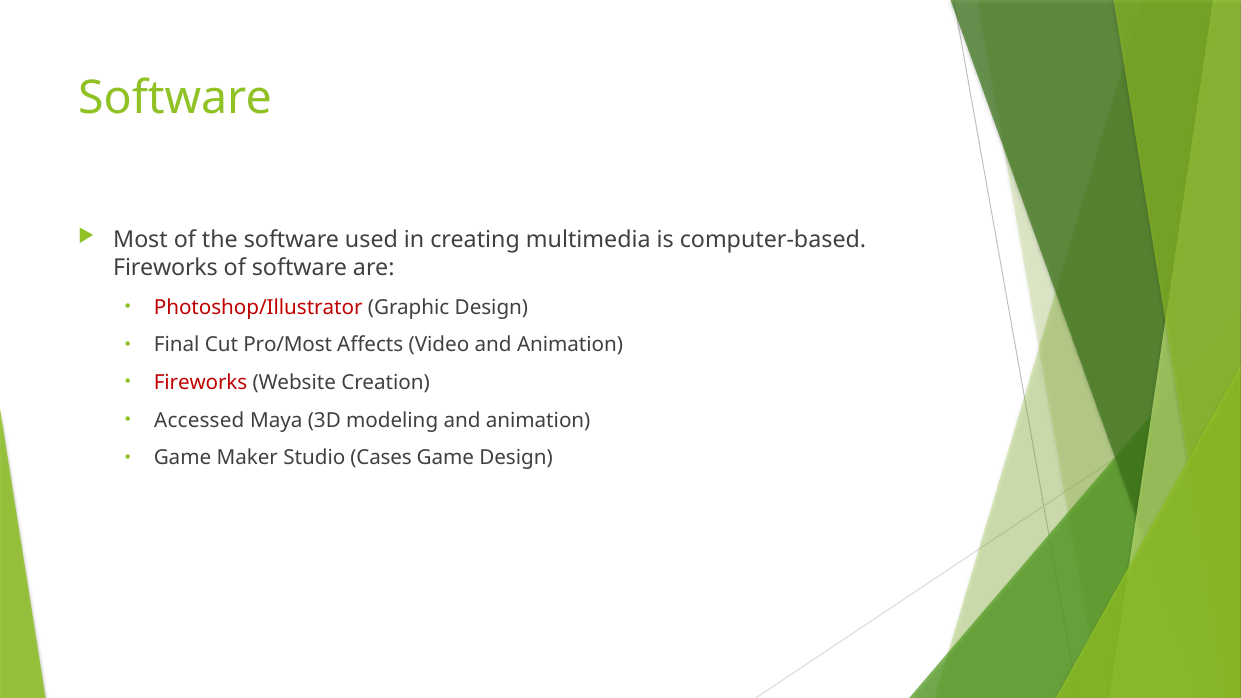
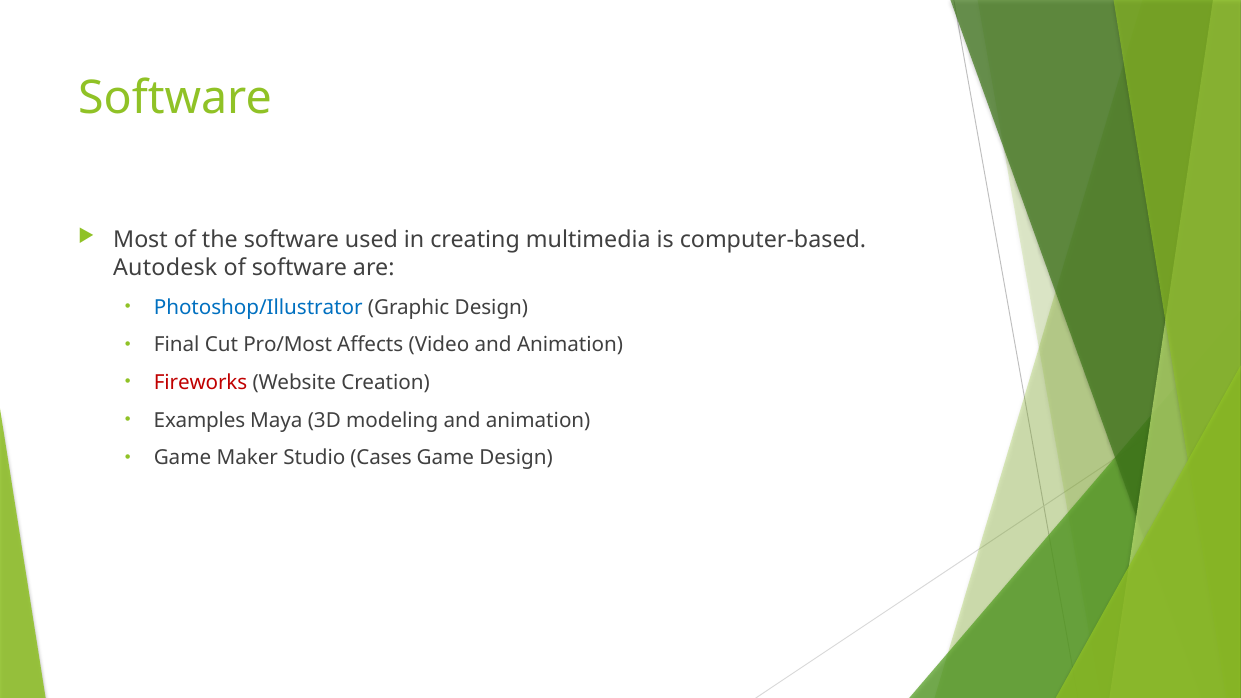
Fireworks: Fireworks -> Autodesk (165, 268)
Photoshop/Illustrator colour: red -> blue (258, 307)
Accessed: Accessed -> Examples (199, 420)
